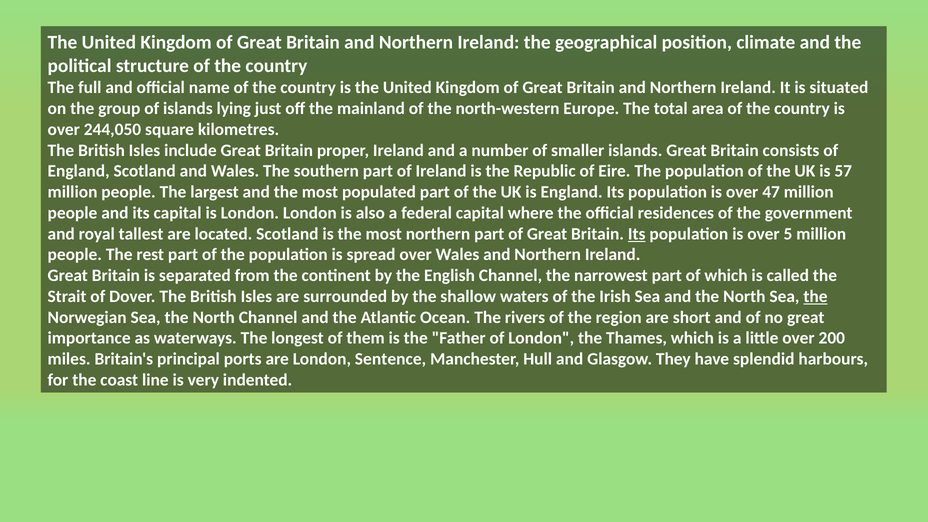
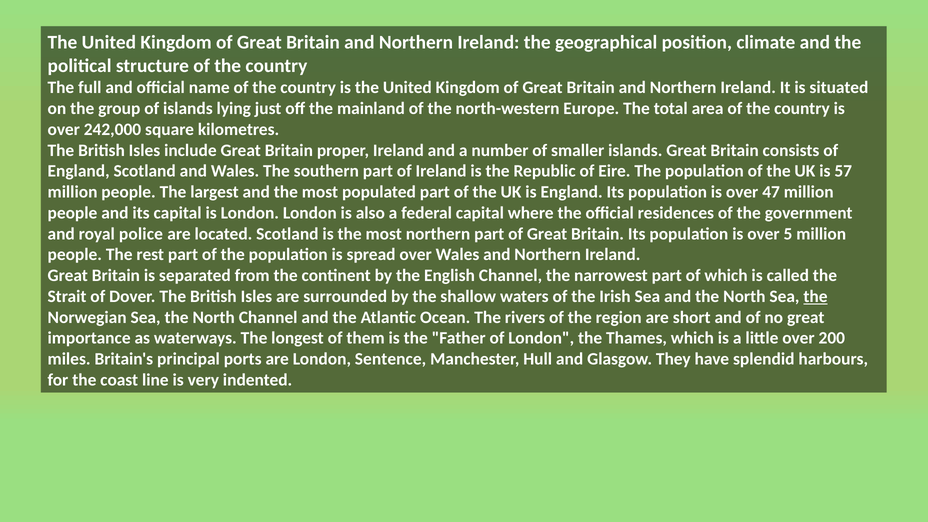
244,050: 244,050 -> 242,000 (112, 129)
tallest: tallest -> police (141, 234)
Its underline: present -> none (637, 234)
